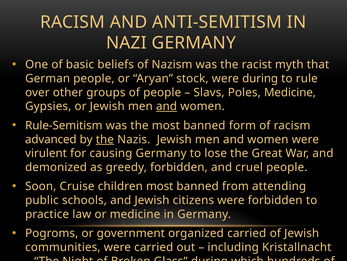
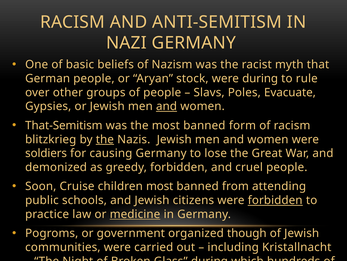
Poles Medicine: Medicine -> Evacuate (290, 92)
Rule-Semitism: Rule-Semitism -> That-Semitism (64, 125)
advanced: advanced -> blitzkrieg (51, 139)
virulent: virulent -> soldiers (46, 153)
forbidden underline: none -> present (275, 200)
medicine underline: none -> present (135, 214)
organized carried: carried -> though (247, 233)
